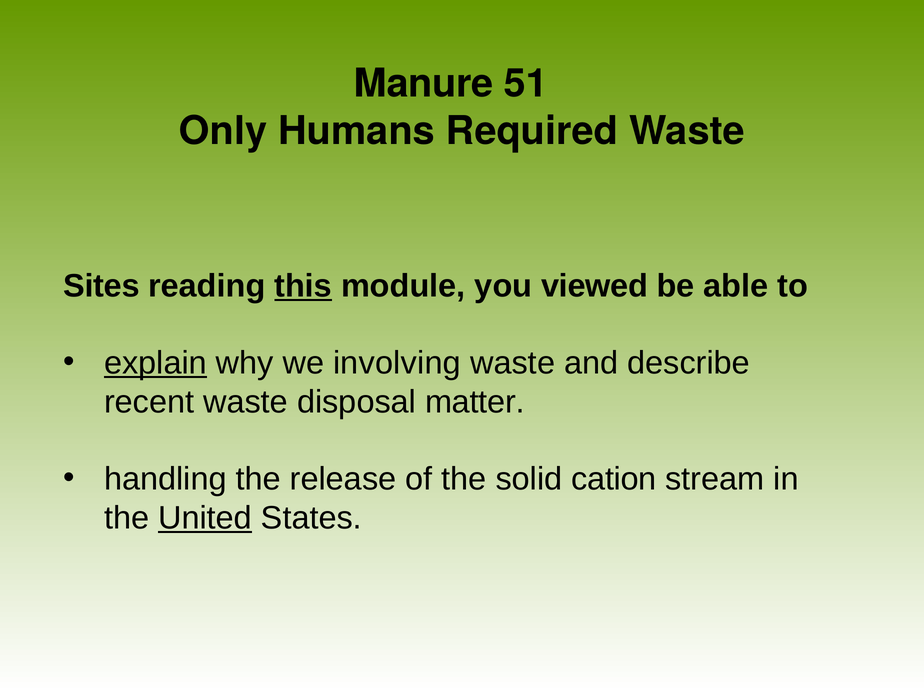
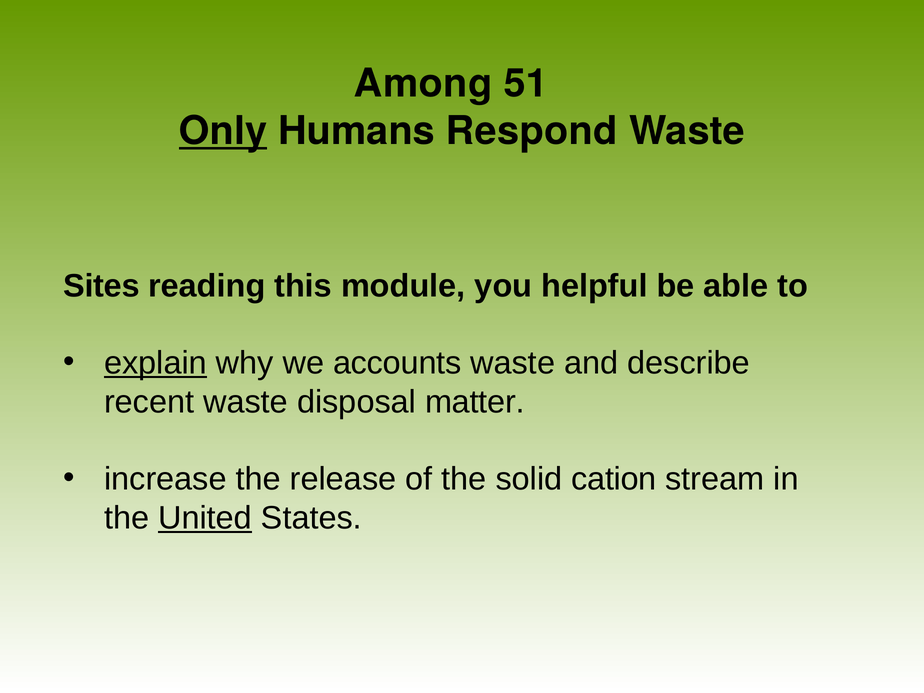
Manure: Manure -> Among (423, 84)
Only underline: none -> present (223, 131)
Required: Required -> Respond (532, 131)
this underline: present -> none (303, 286)
viewed: viewed -> helpful (594, 286)
involving: involving -> accounts (397, 363)
handling: handling -> increase (165, 479)
